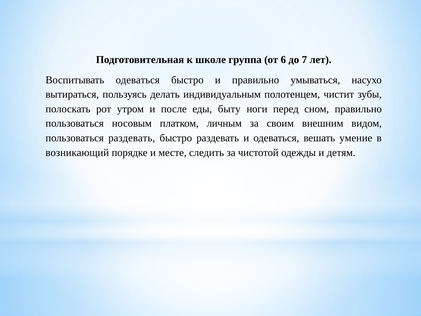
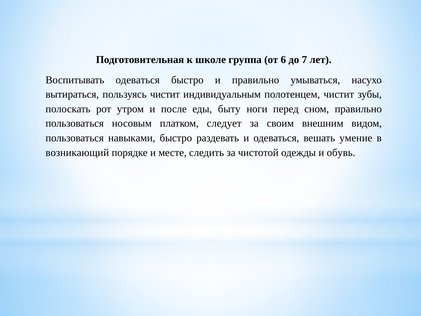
пользуясь делать: делать -> чистит (165, 94)
личным: личным -> следует (224, 123)
пользоваться раздевать: раздевать -> навыками (132, 138)
детям: детям -> обувь (341, 152)
